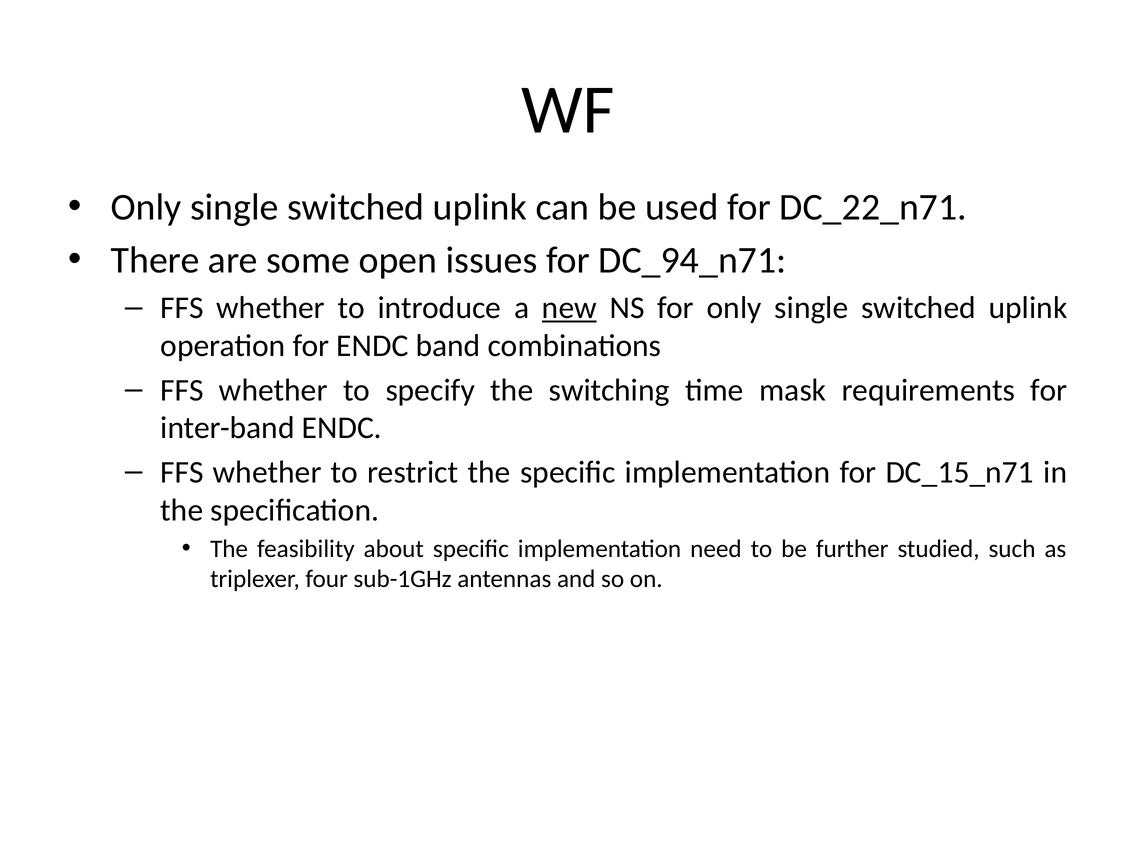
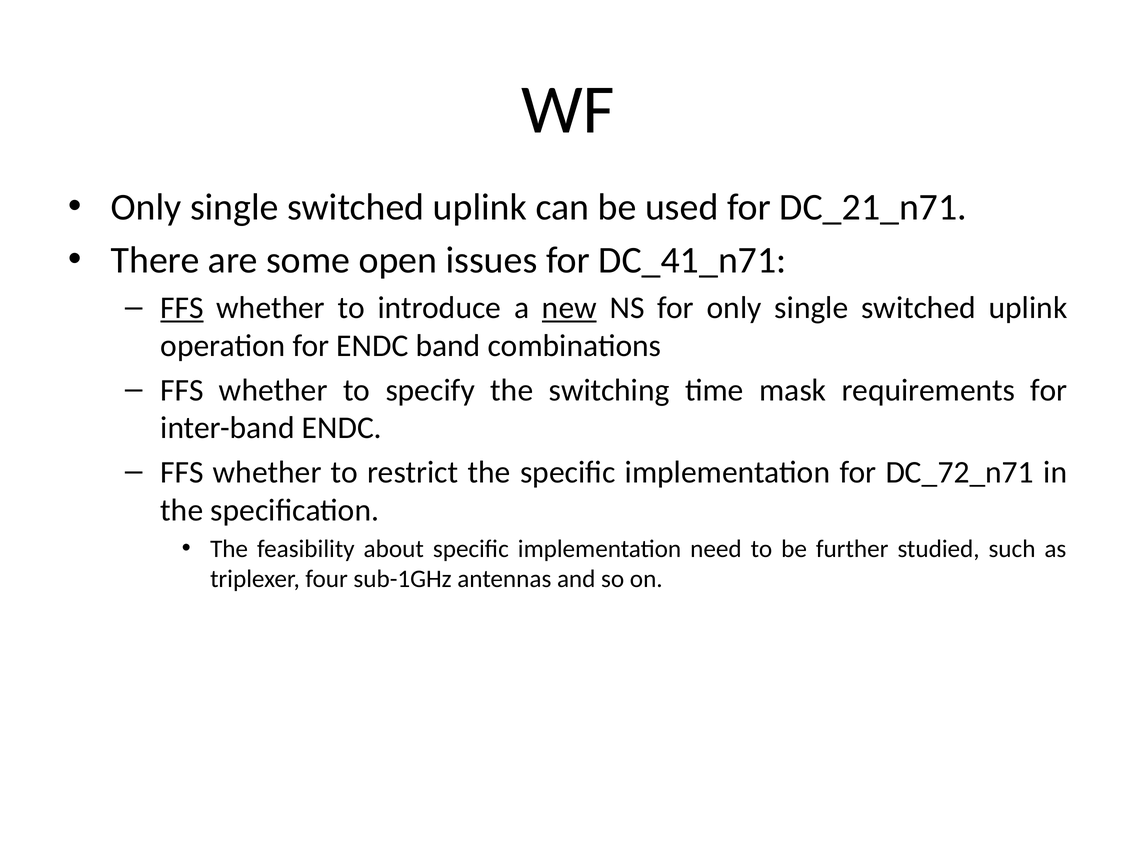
DC_22_n71: DC_22_n71 -> DC_21_n71 (873, 207)
DC_94_n71: DC_94_n71 -> DC_41_n71 (692, 260)
FFS underline: none -> present (182, 308)
DC_15_n71: DC_15_n71 -> DC_72_n71 (960, 472)
